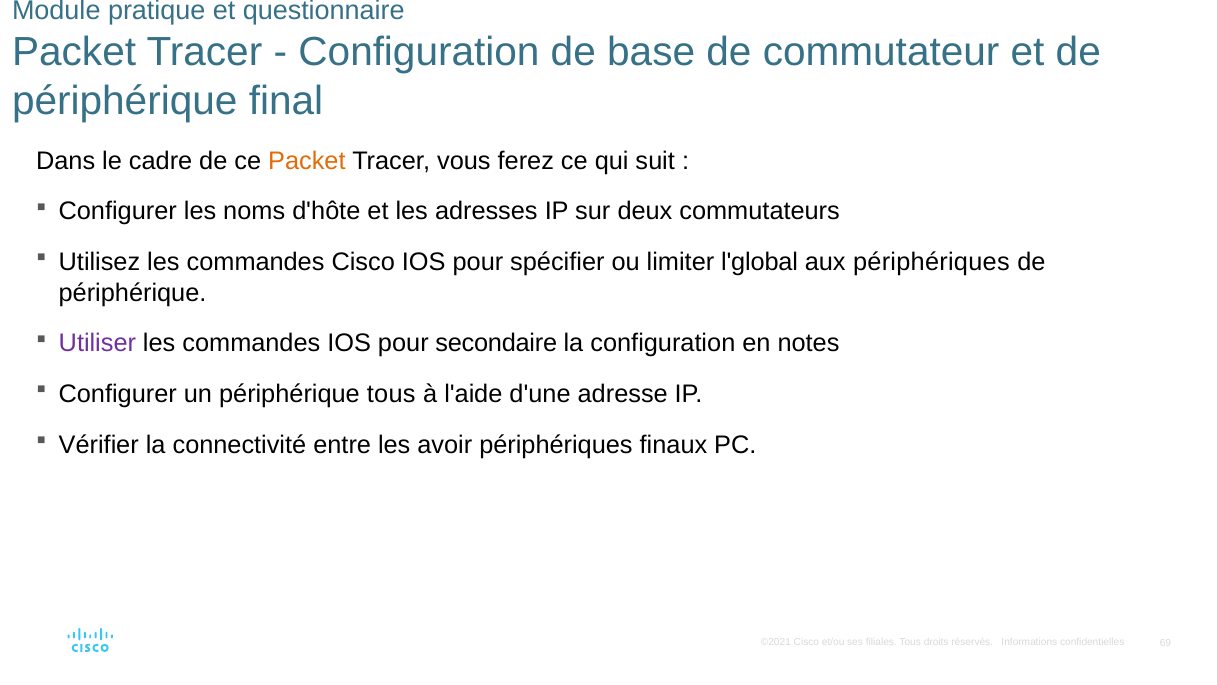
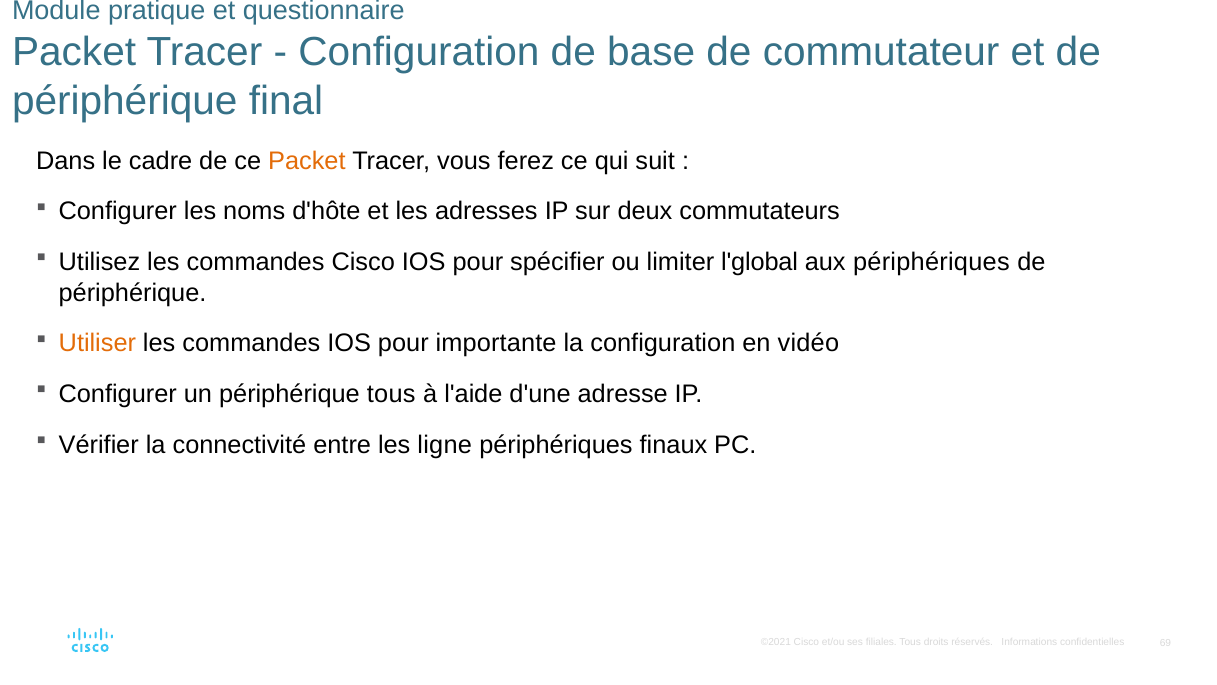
Utiliser colour: purple -> orange (97, 343)
secondaire: secondaire -> importante (496, 343)
notes: notes -> vidéo (808, 343)
avoir: avoir -> ligne (445, 445)
